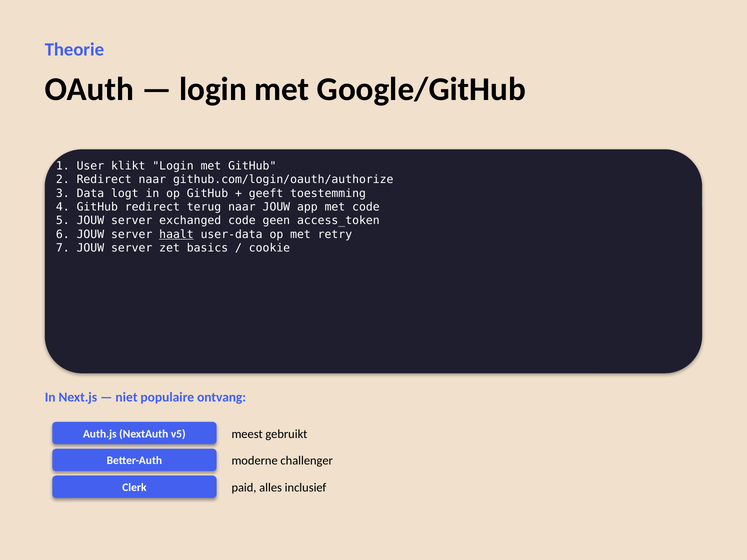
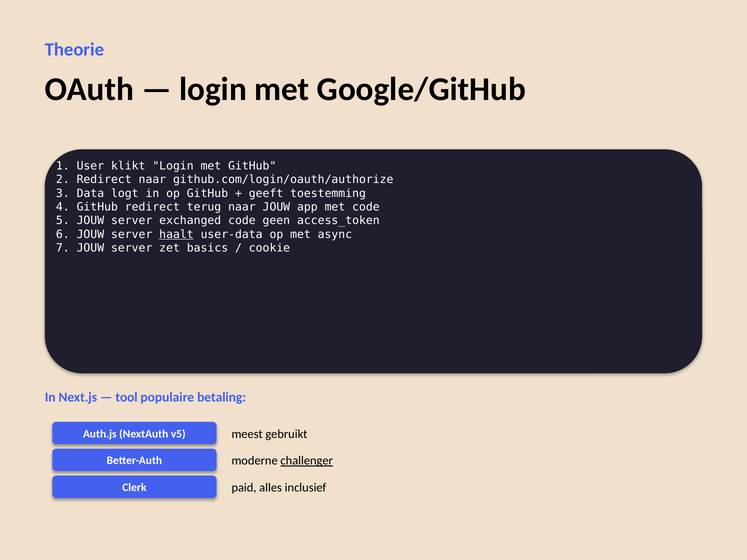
retry: retry -> async (335, 235)
niet: niet -> tool (127, 397)
ontvang: ontvang -> betaling (222, 397)
challenger underline: none -> present (307, 461)
